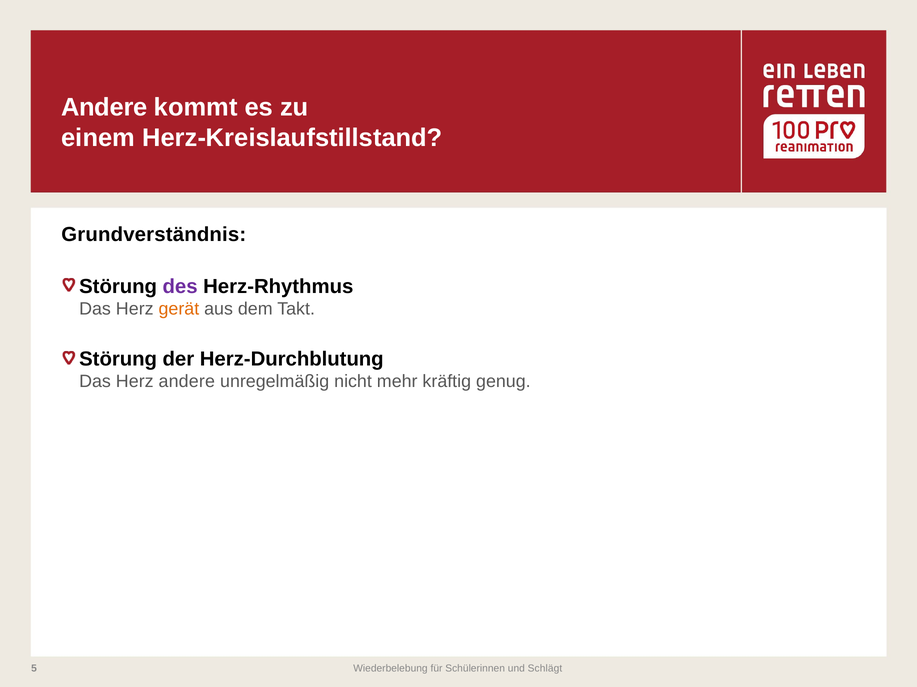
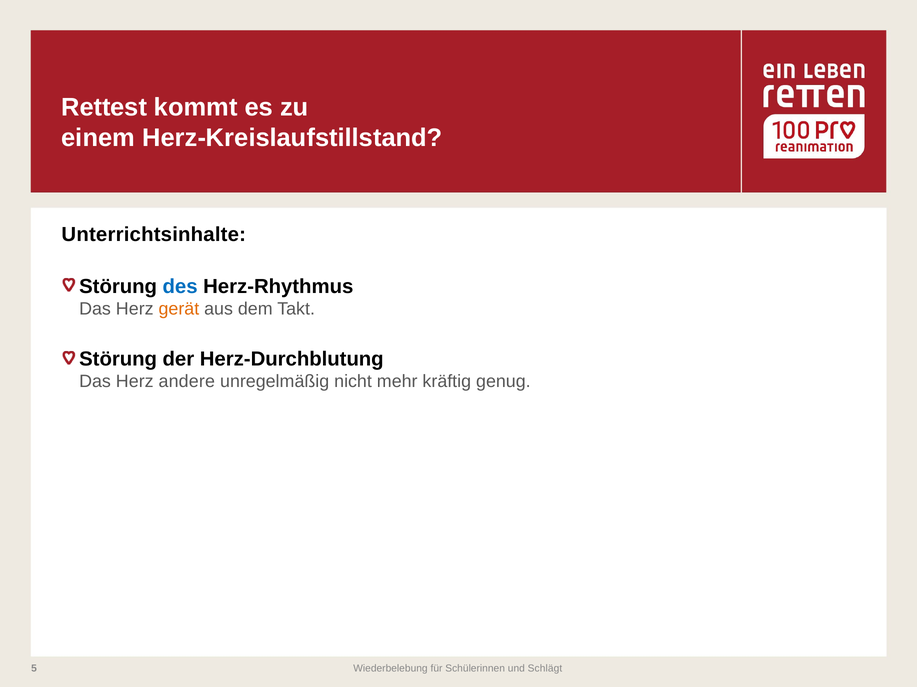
Andere: Andere -> Rettest (104, 108)
Grundverständnis: Grundverständnis -> Unterrichtsinhalte (154, 235)
des colour: purple -> blue (180, 287)
